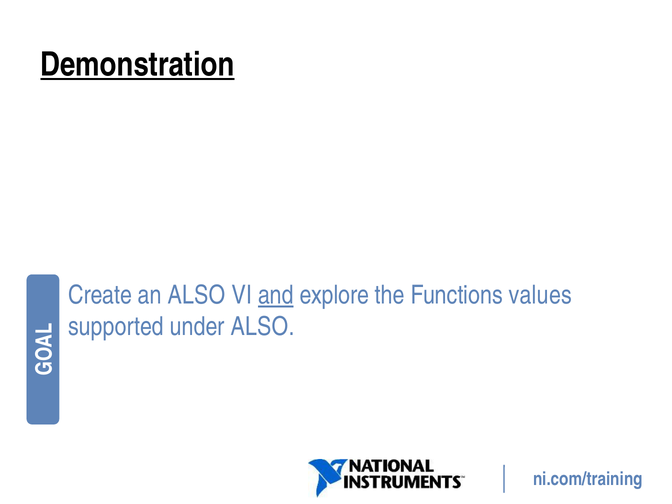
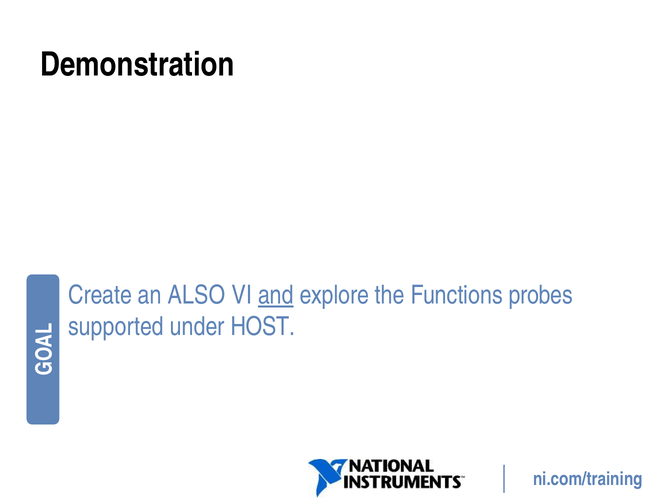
Demonstration underline: present -> none (137, 65)
values: values -> probes (541, 295)
under ALSO: ALSO -> HOST (263, 327)
